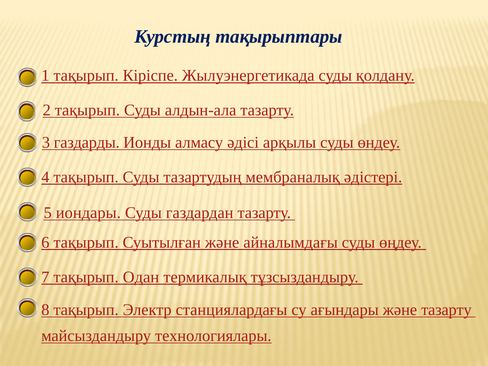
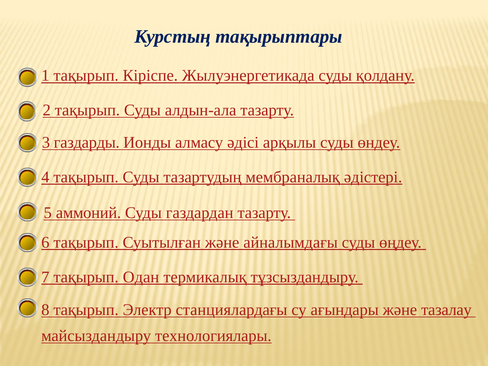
иондары: иондары -> аммоний (88, 213)
және тазарту: тазарту -> тазалау (446, 310)
